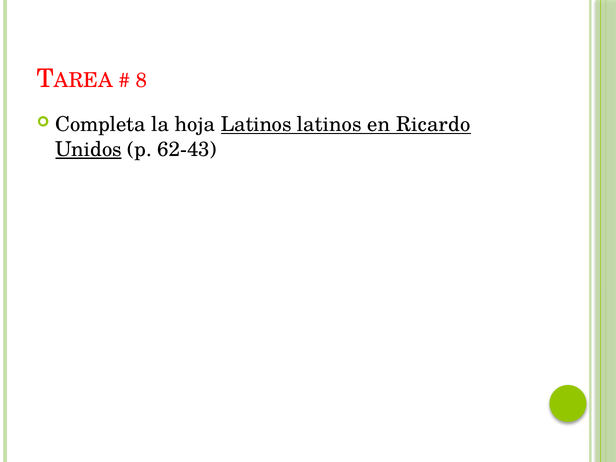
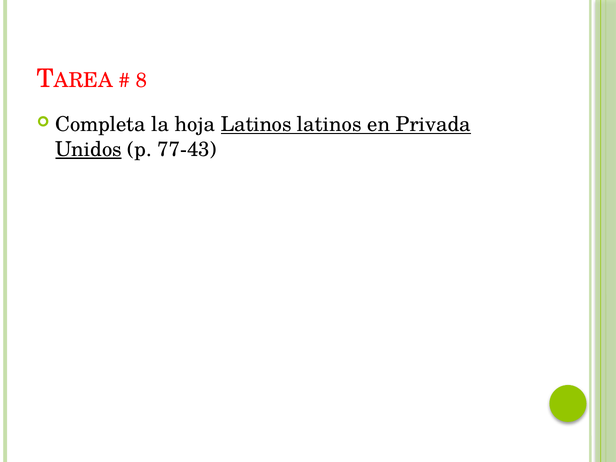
Ricardo: Ricardo -> Privada (433, 125)
62-43: 62-43 -> 77-43 (187, 149)
